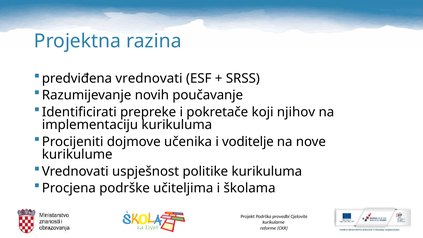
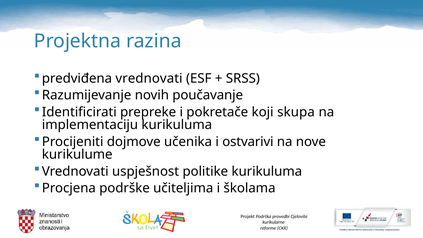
njihov: njihov -> skupa (296, 112)
voditelje: voditelje -> ostvarivi (248, 142)
